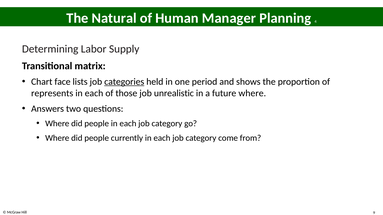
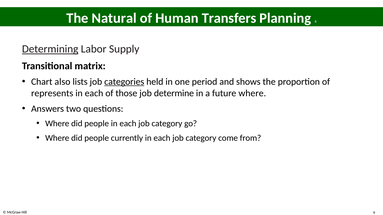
Manager: Manager -> Transfers (229, 18)
Determining underline: none -> present (50, 49)
face: face -> also (62, 82)
unrealistic: unrealistic -> determine (174, 93)
